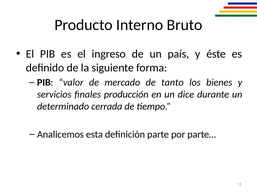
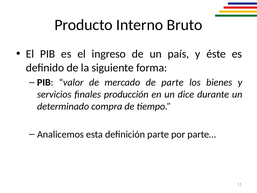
de tanto: tanto -> parte (172, 82)
cerrada: cerrada -> compra (107, 106)
